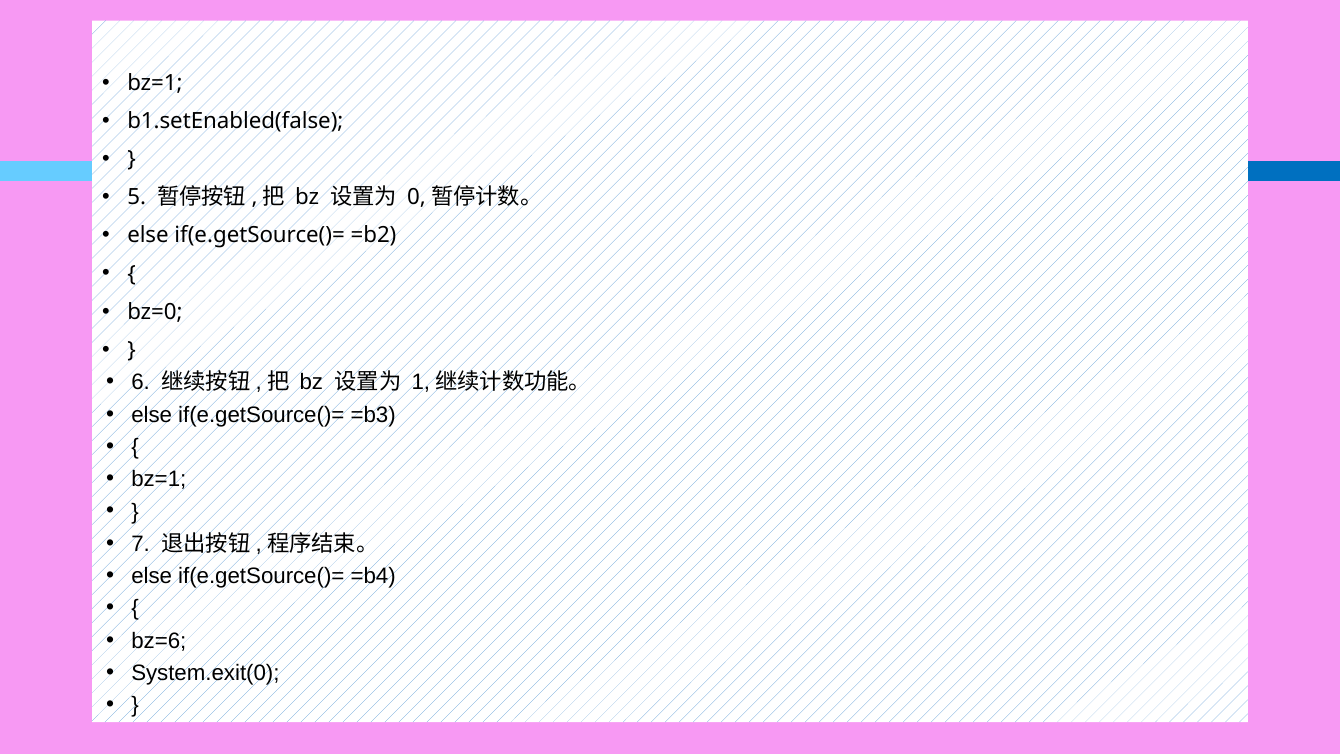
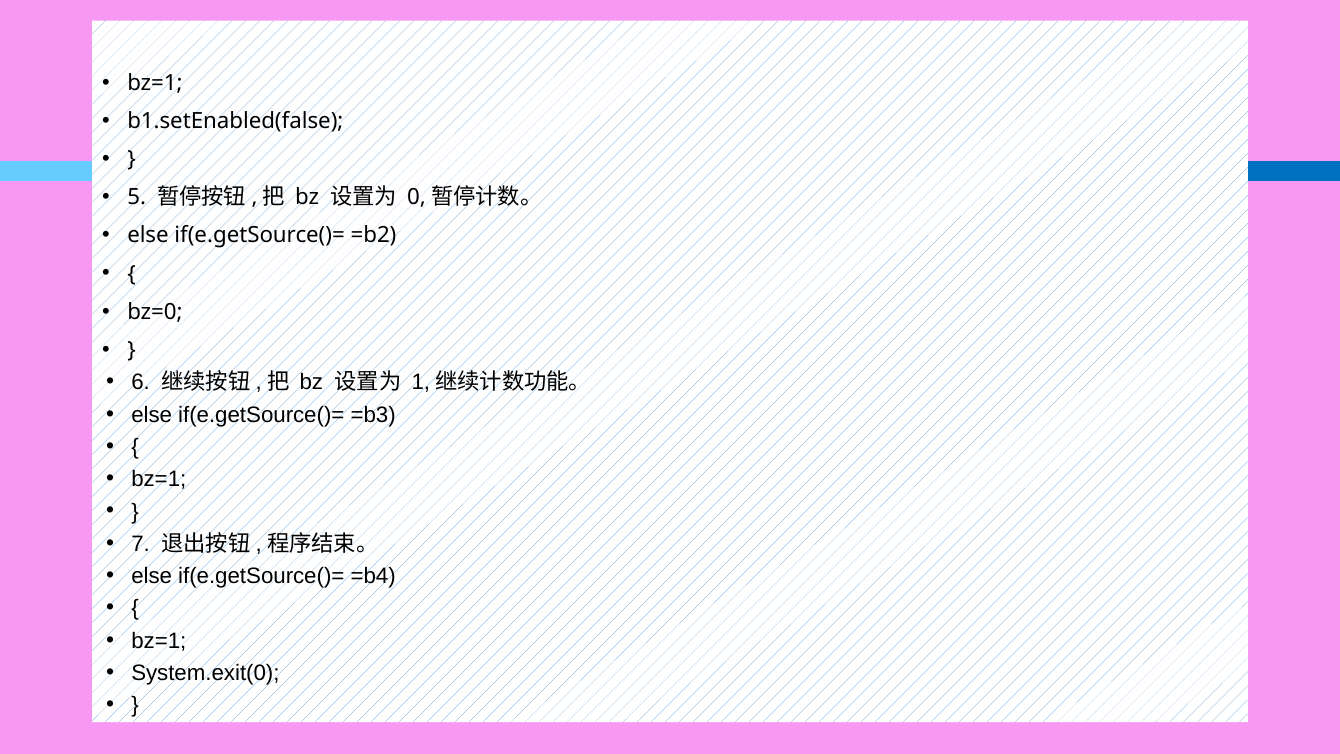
bz=6: bz=6 -> bz=1 (159, 641)
